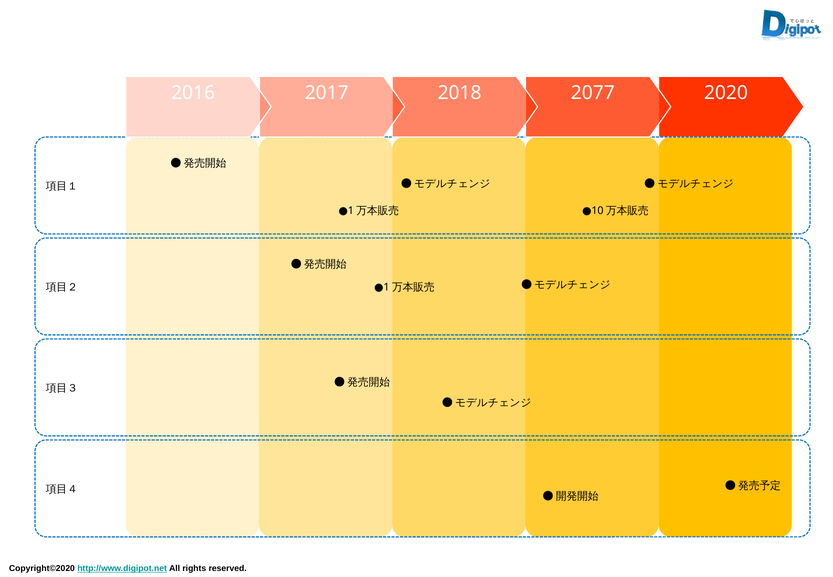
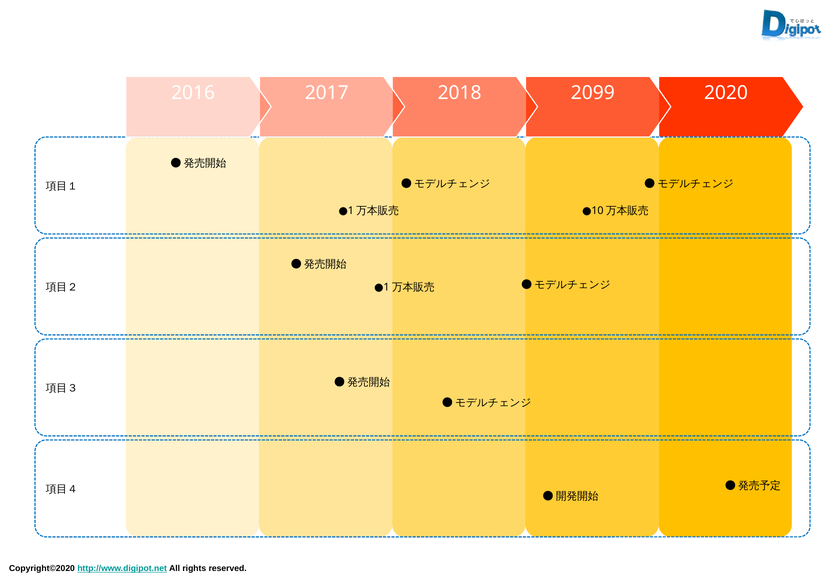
2077: 2077 -> 2099 (593, 93)
